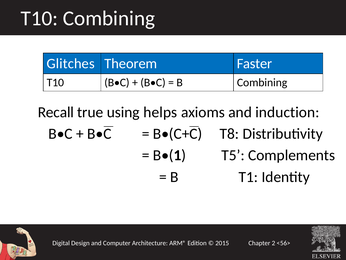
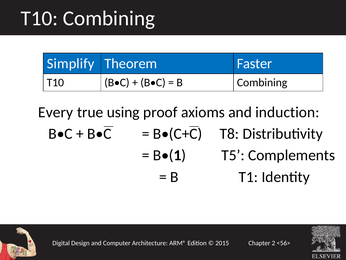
Glitches: Glitches -> Simplify (71, 64)
Recall: Recall -> Every (56, 112)
helps: helps -> proof (160, 112)
